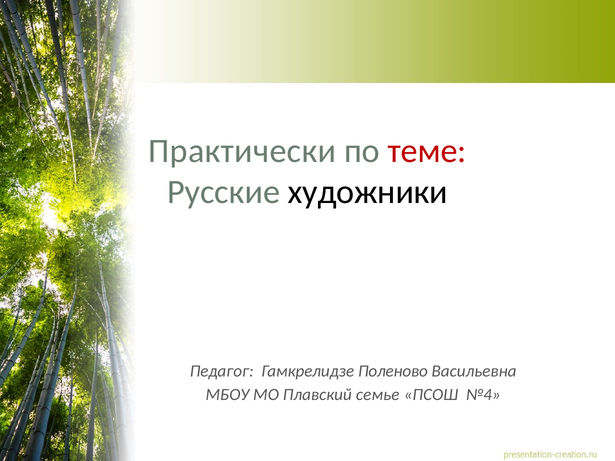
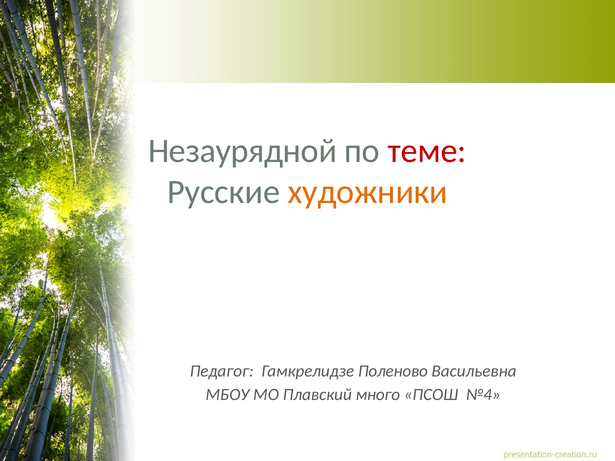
Практически: Практически -> Незаурядной (243, 151)
художники colour: black -> orange (368, 192)
семье: семье -> много (378, 395)
